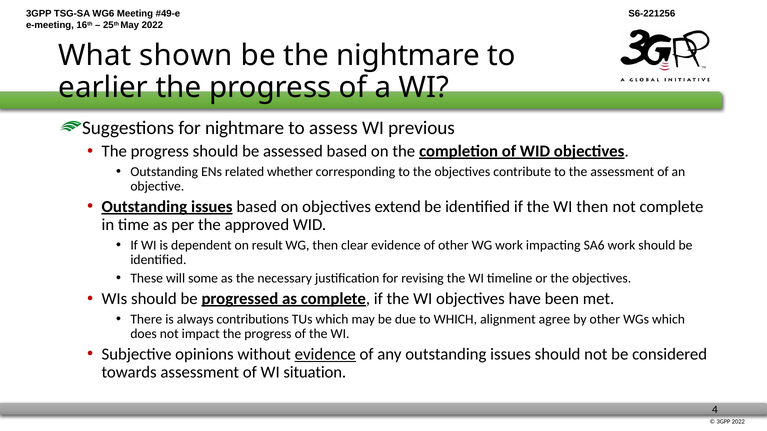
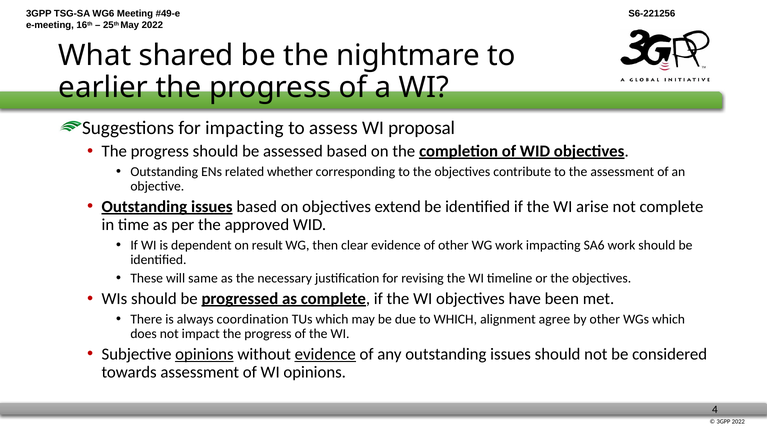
shown: shown -> shared (186, 55)
for nightmare: nightmare -> impacting (244, 128)
previous: previous -> proposal (422, 128)
WI then: then -> arise (592, 207)
some: some -> same (203, 279)
contributions: contributions -> coordination (253, 319)
opinions underline: none -> present (204, 354)
WI situation: situation -> opinions (315, 373)
